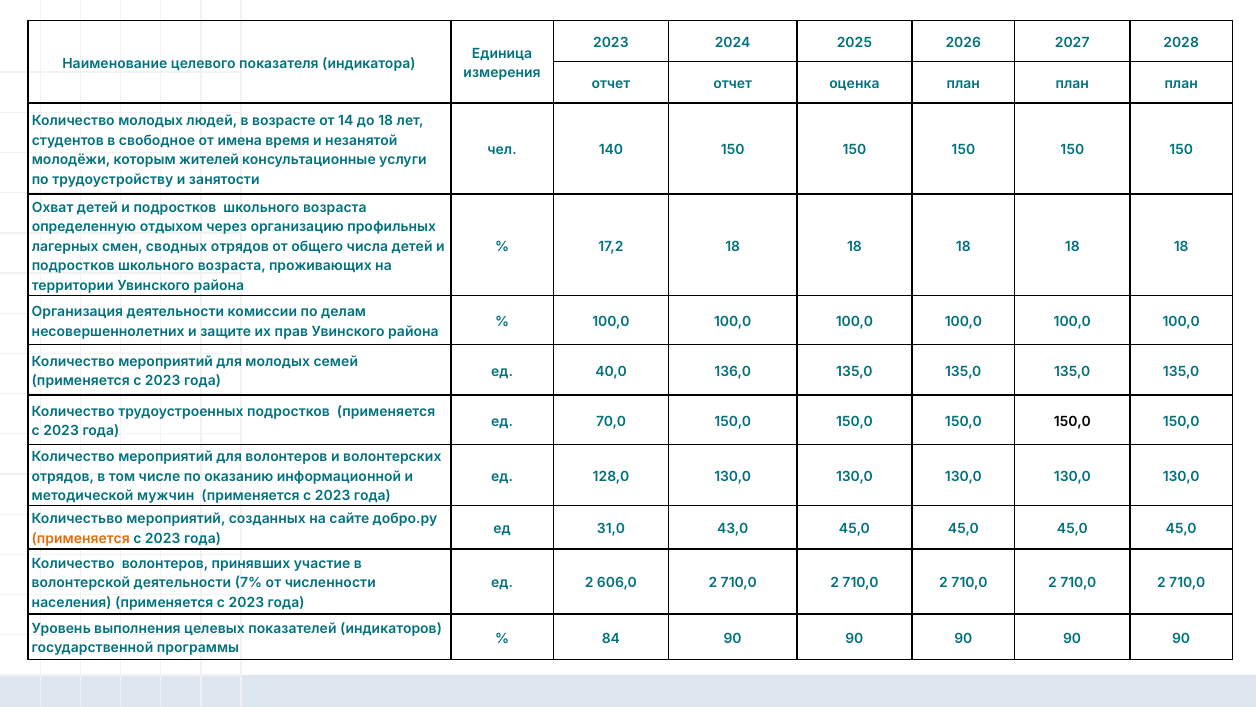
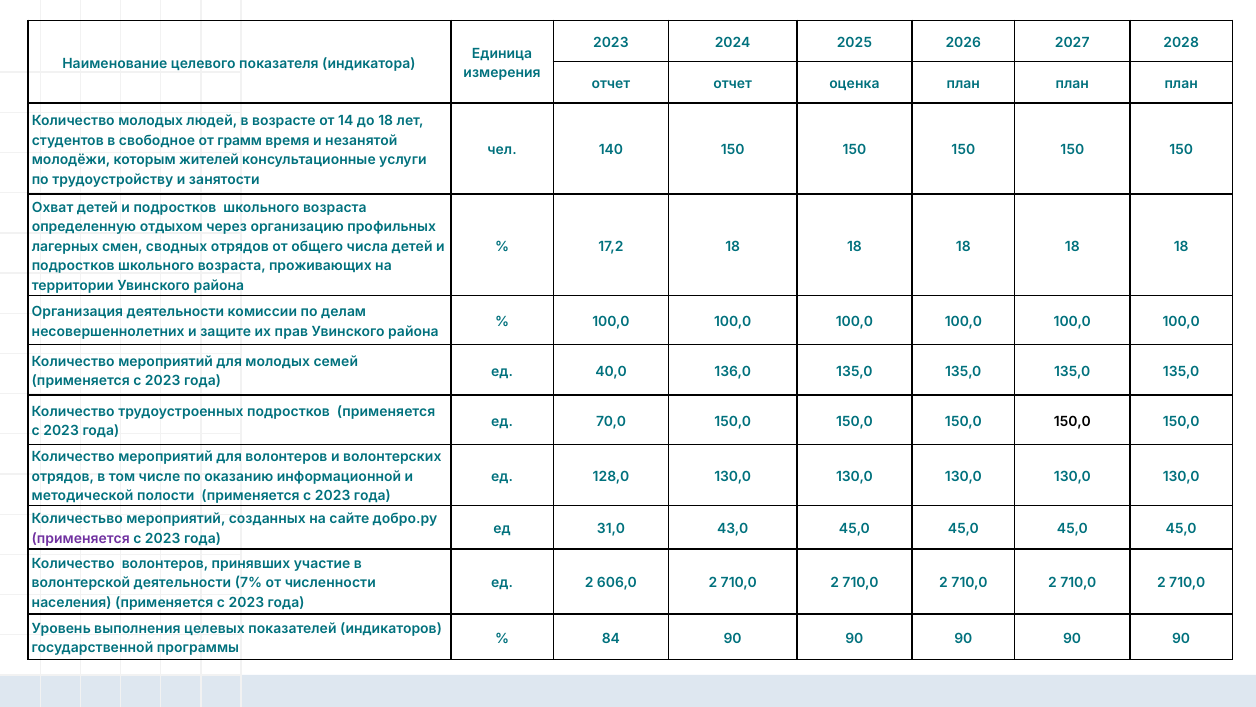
имена: имена -> грамм (240, 141)
мужчин: мужчин -> полости (166, 496)
применяется colour: orange -> purple (81, 538)
